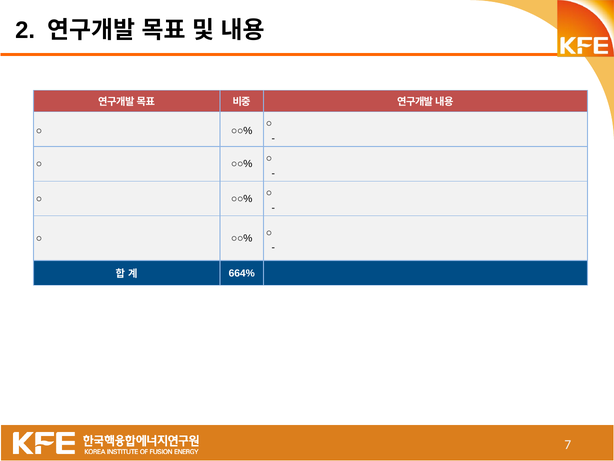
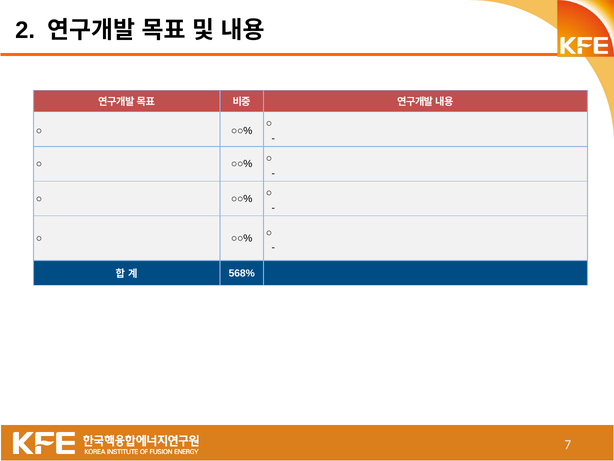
664%: 664% -> 568% (242, 273)
